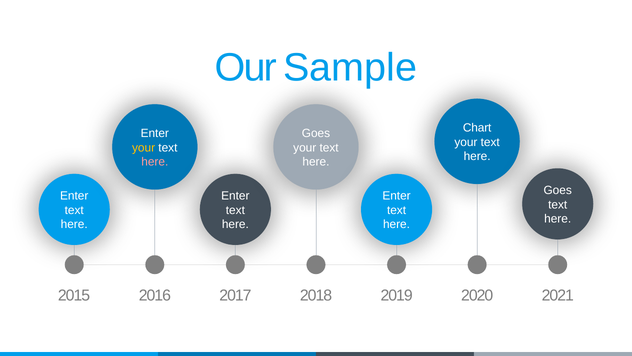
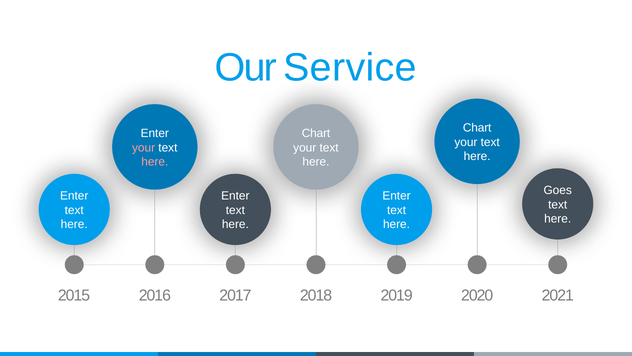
Sample: Sample -> Service (350, 68)
Goes: Goes -> Chart (316, 133)
your colour: yellow -> pink (144, 147)
